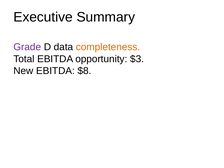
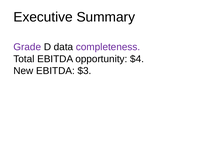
completeness colour: orange -> purple (108, 47)
$3: $3 -> $4 (137, 59)
$8: $8 -> $3 (85, 71)
